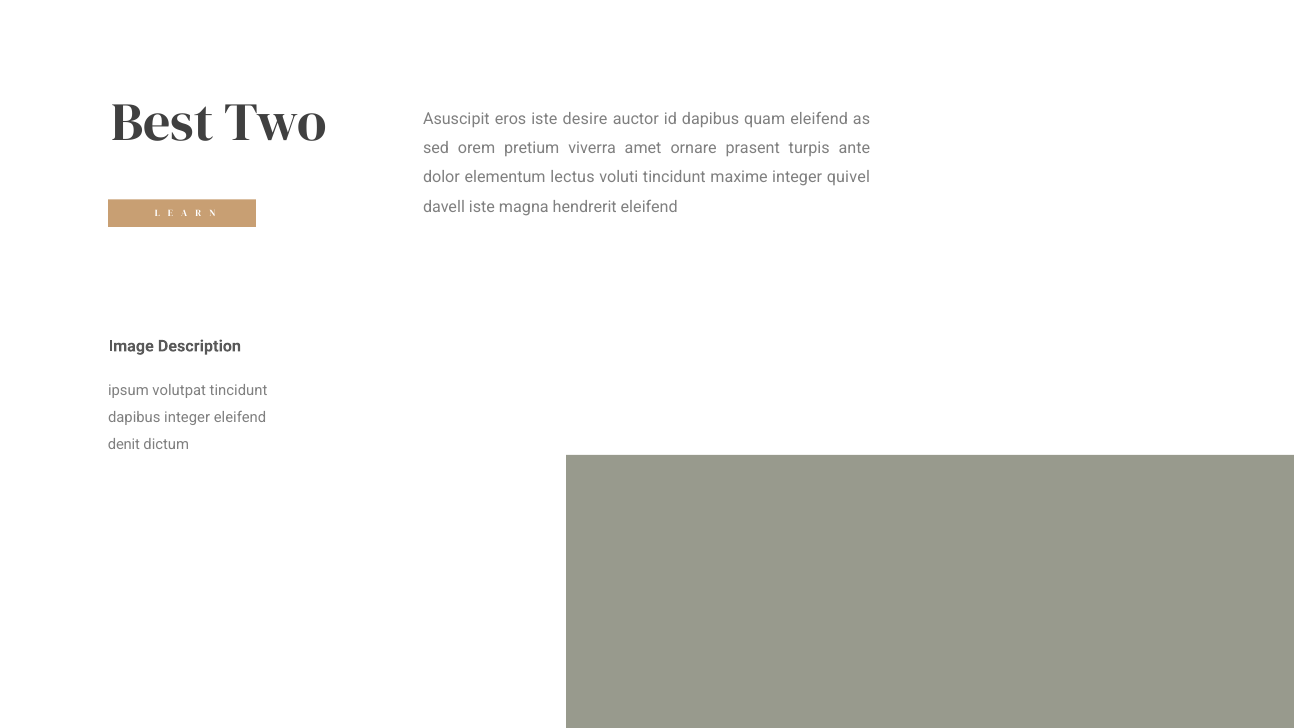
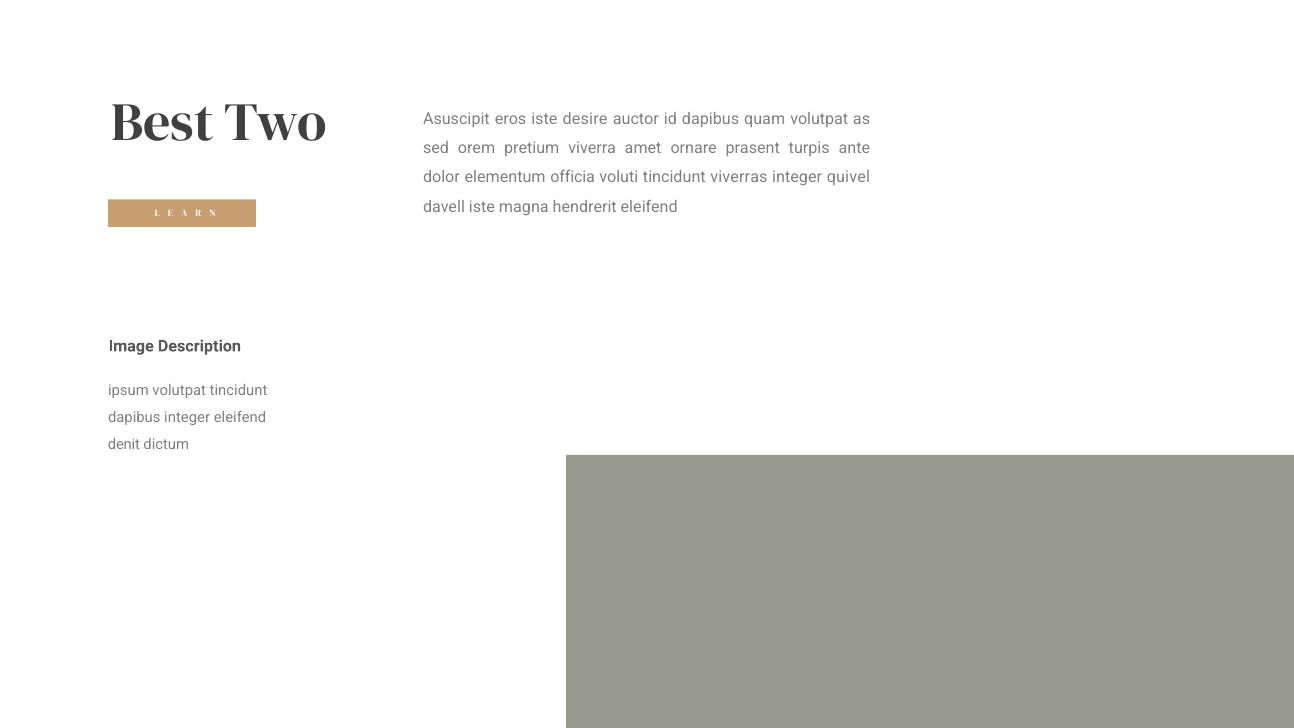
quam eleifend: eleifend -> volutpat (819, 119)
lectus: lectus -> officia (573, 178)
maxime: maxime -> viverras (739, 178)
